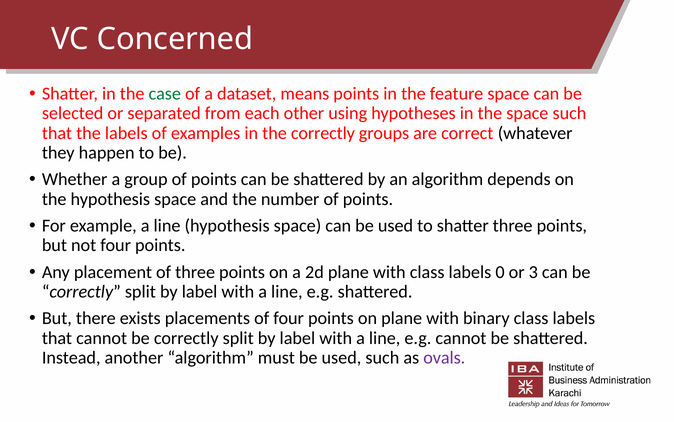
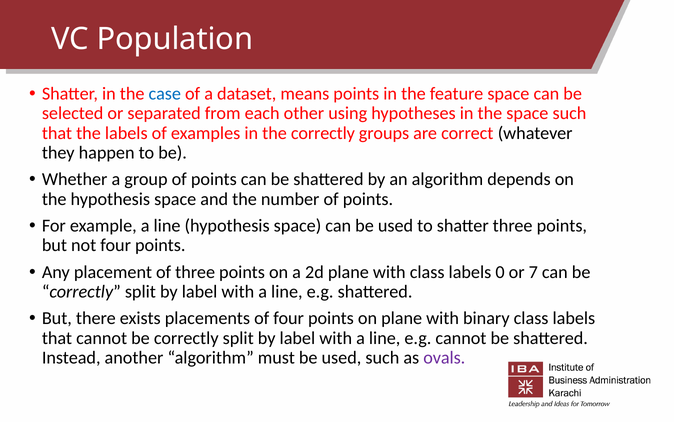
Concerned: Concerned -> Population (175, 39)
case colour: green -> blue (165, 94)
3: 3 -> 7 (533, 272)
